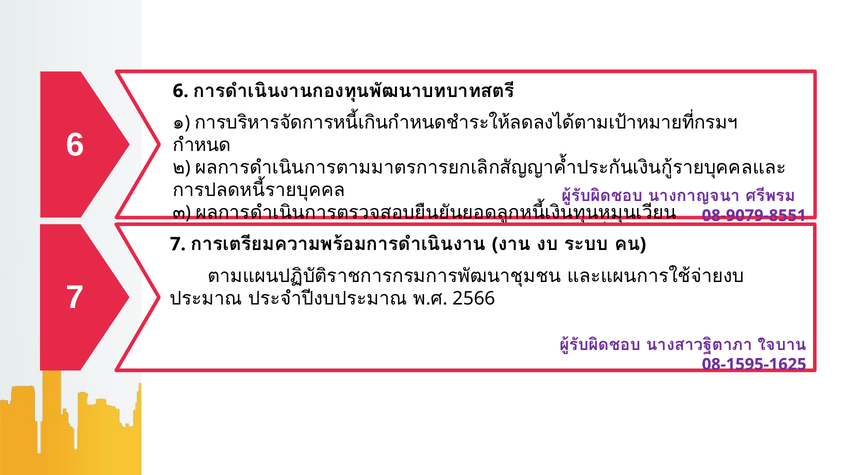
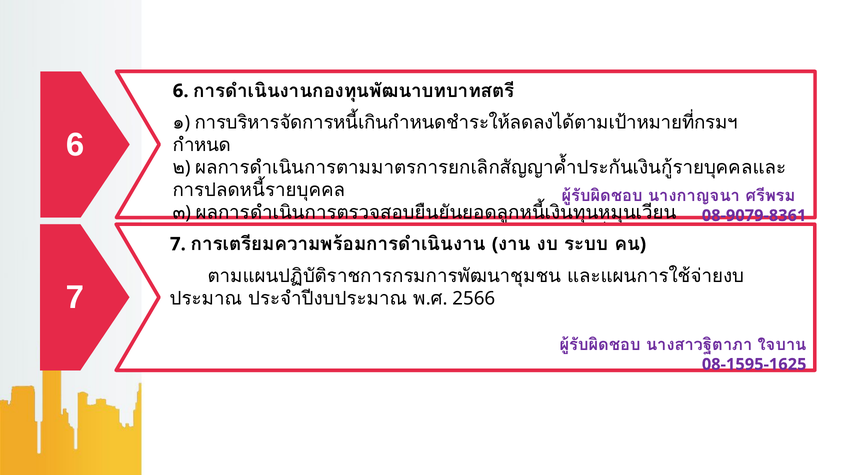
08-9079-8551: 08-9079-8551 -> 08-9079-8361 (754, 216)
